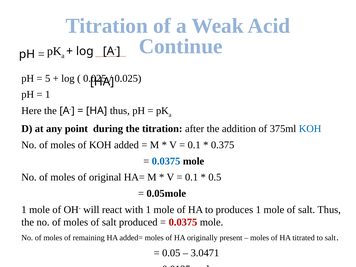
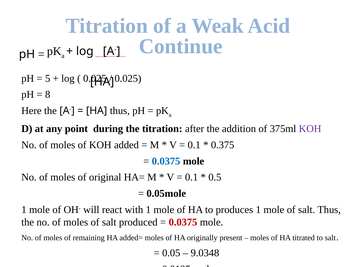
1: 1 -> 8 (48, 95)
KOH colour: blue -> purple (310, 129)
3.0471: 3.0471 -> 9.0348 (205, 253)
